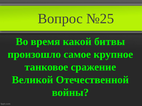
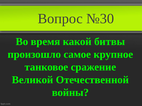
№25: №25 -> №30 (100, 19)
